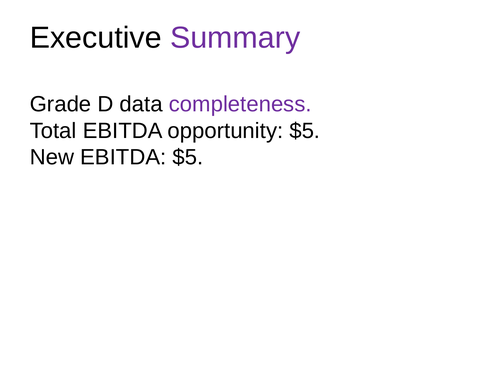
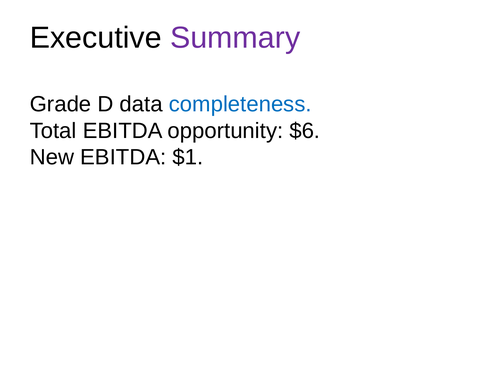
completeness colour: purple -> blue (240, 104)
opportunity $5: $5 -> $6 (305, 131)
EBITDA $5: $5 -> $1 (188, 158)
